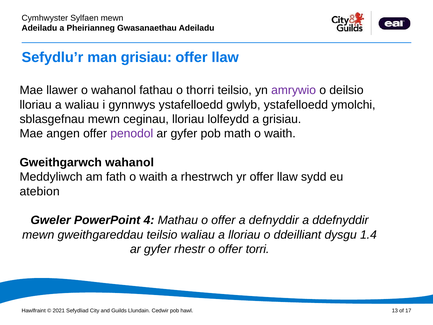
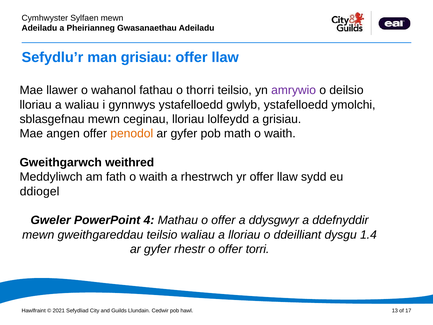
penodol colour: purple -> orange (132, 134)
Gweithgarwch wahanol: wahanol -> weithred (130, 162)
atebion: atebion -> ddiogel (40, 191)
defnyddir: defnyddir -> ddysgwyr (274, 220)
